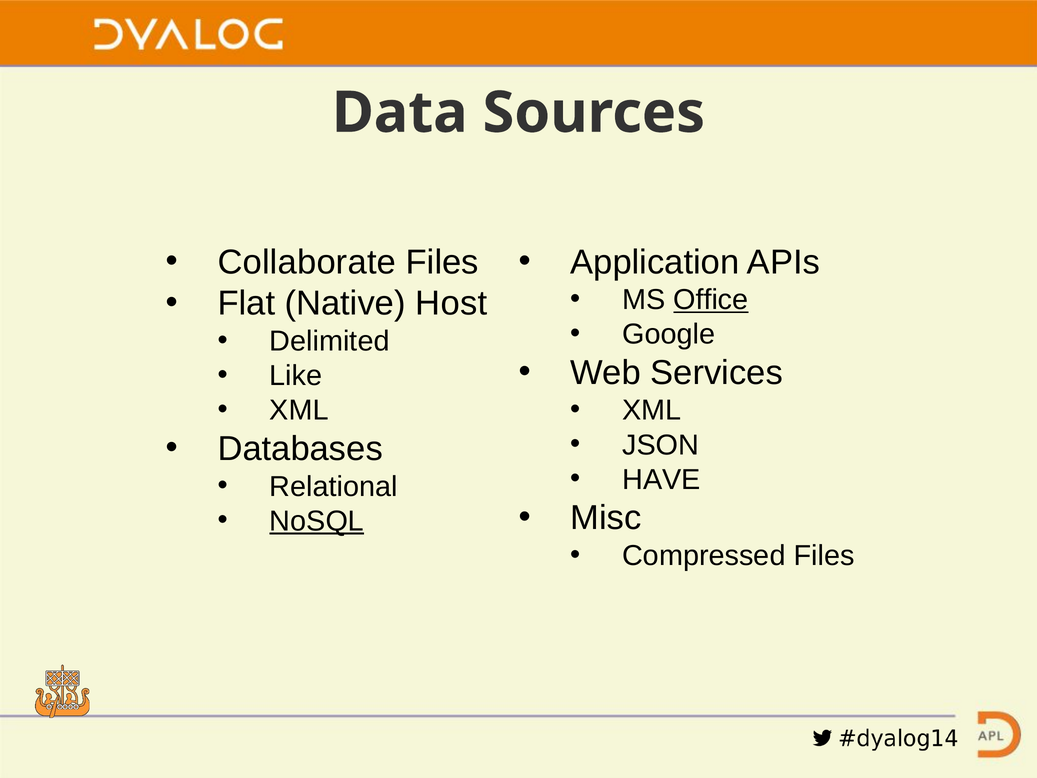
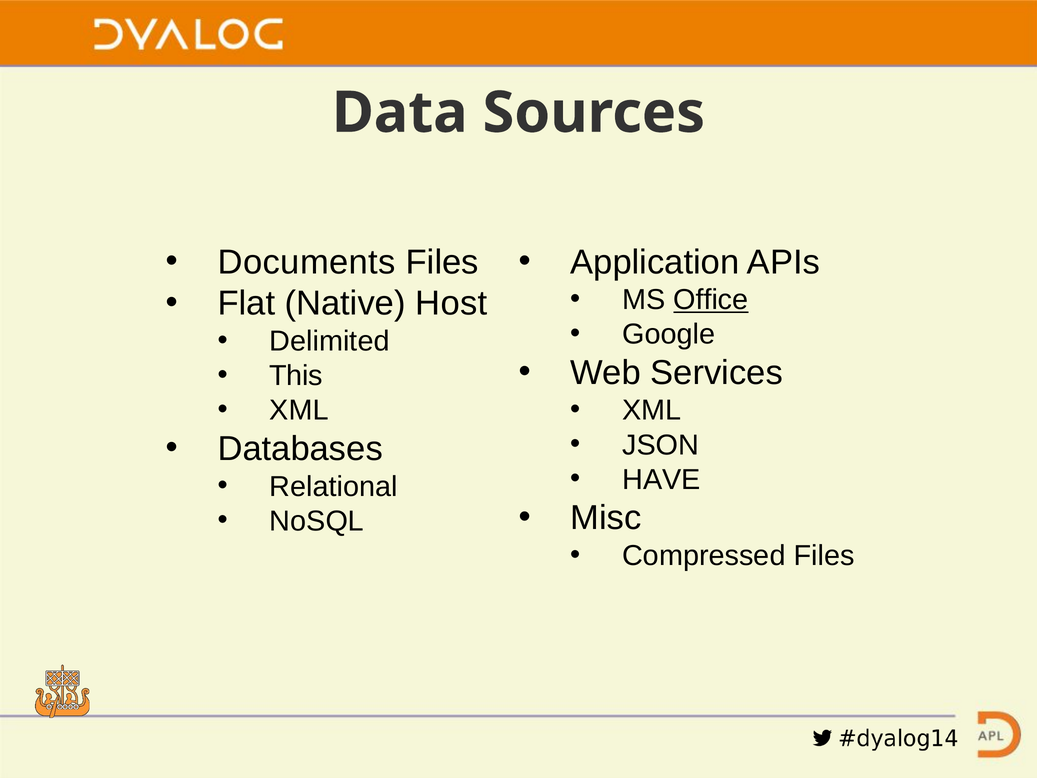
Collaborate: Collaborate -> Documents (307, 262)
Like: Like -> This (296, 376)
NoSQL underline: present -> none (317, 521)
